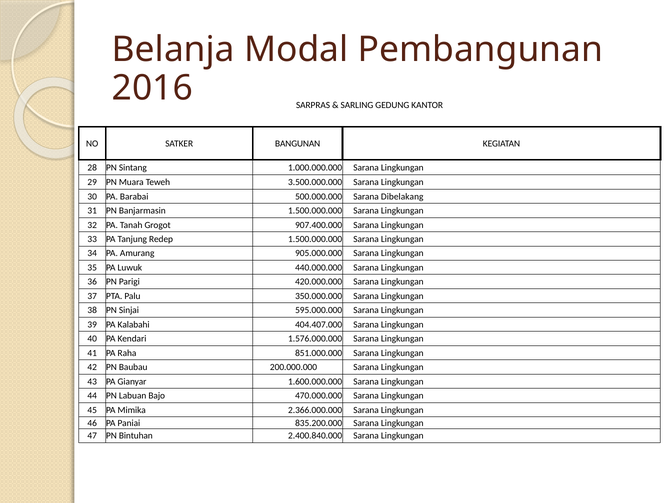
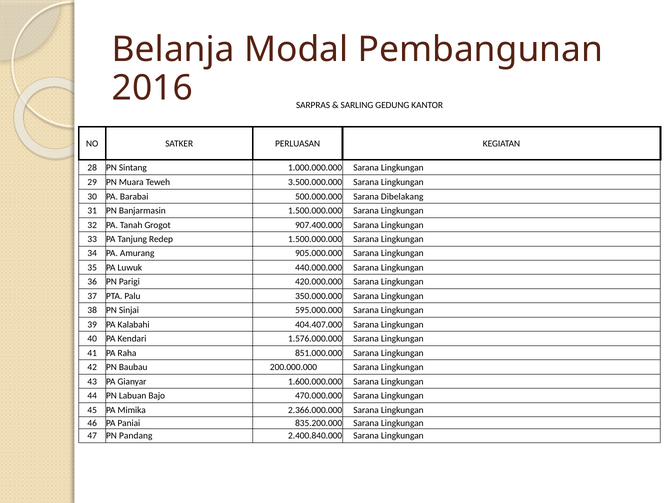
BANGUNAN: BANGUNAN -> PERLUASAN (298, 144)
Bintuhan: Bintuhan -> Pandang (136, 436)
